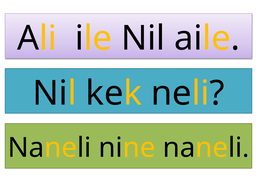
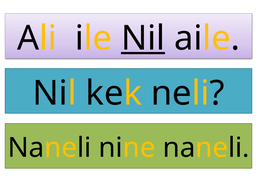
Nil underline: none -> present (143, 38)
